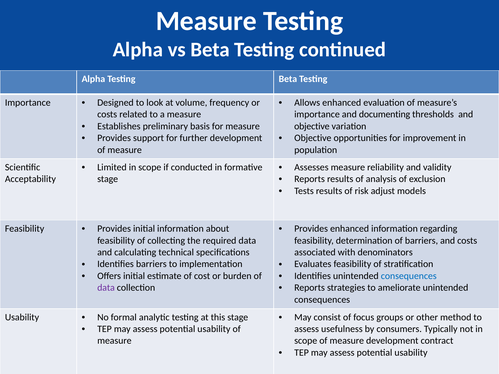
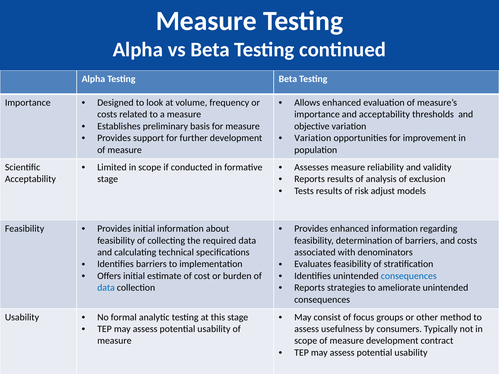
and documenting: documenting -> acceptability (384, 115)
Objective: Objective -> Variation (313, 138)
data colour: purple -> blue (106, 288)
